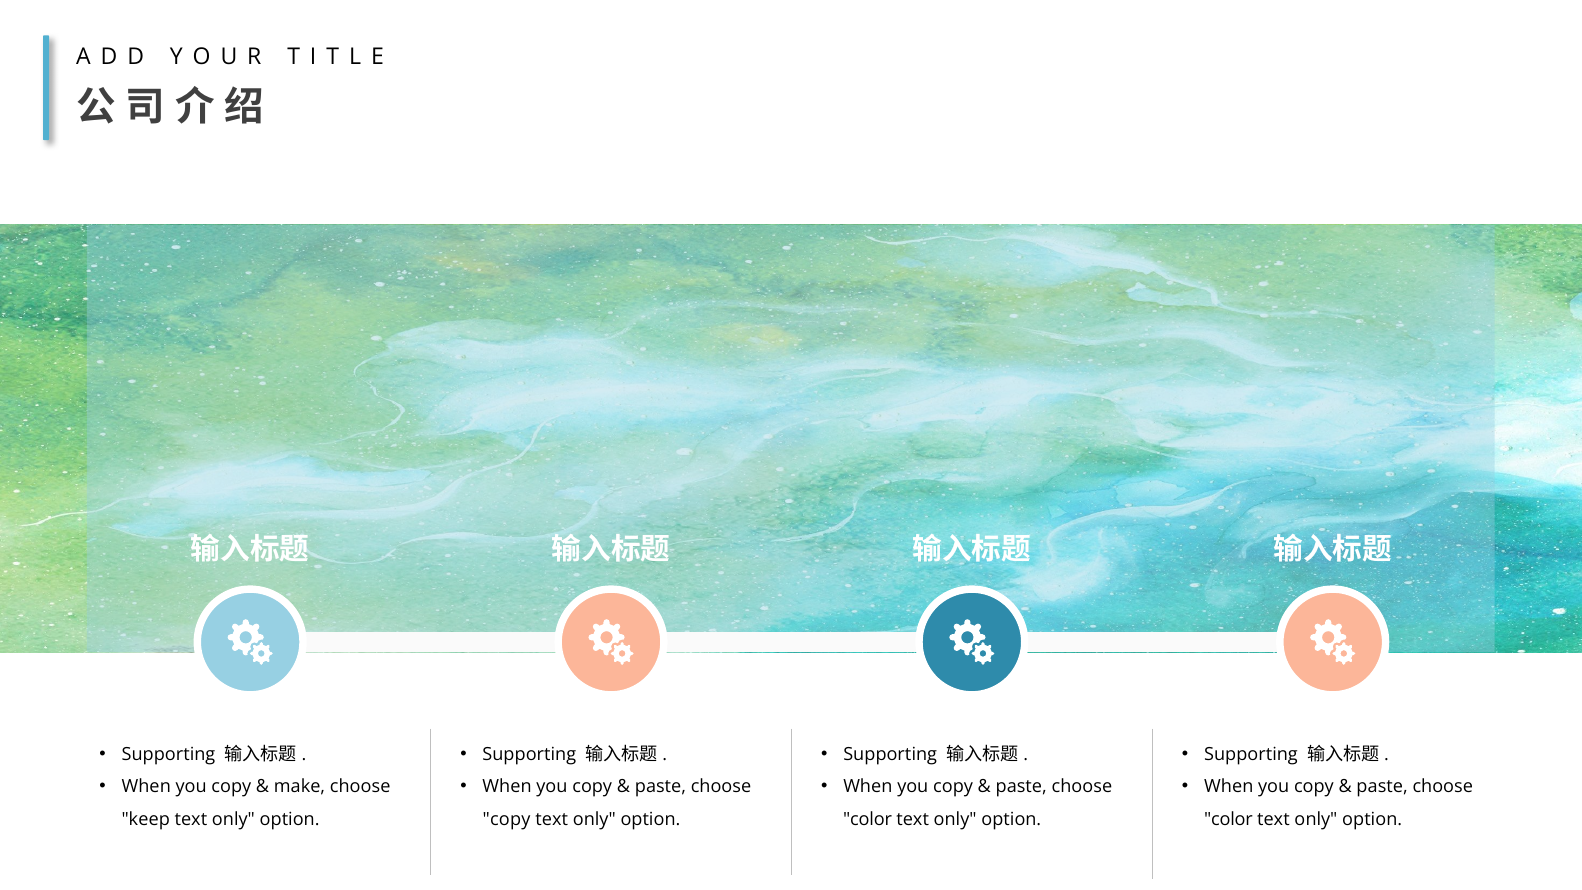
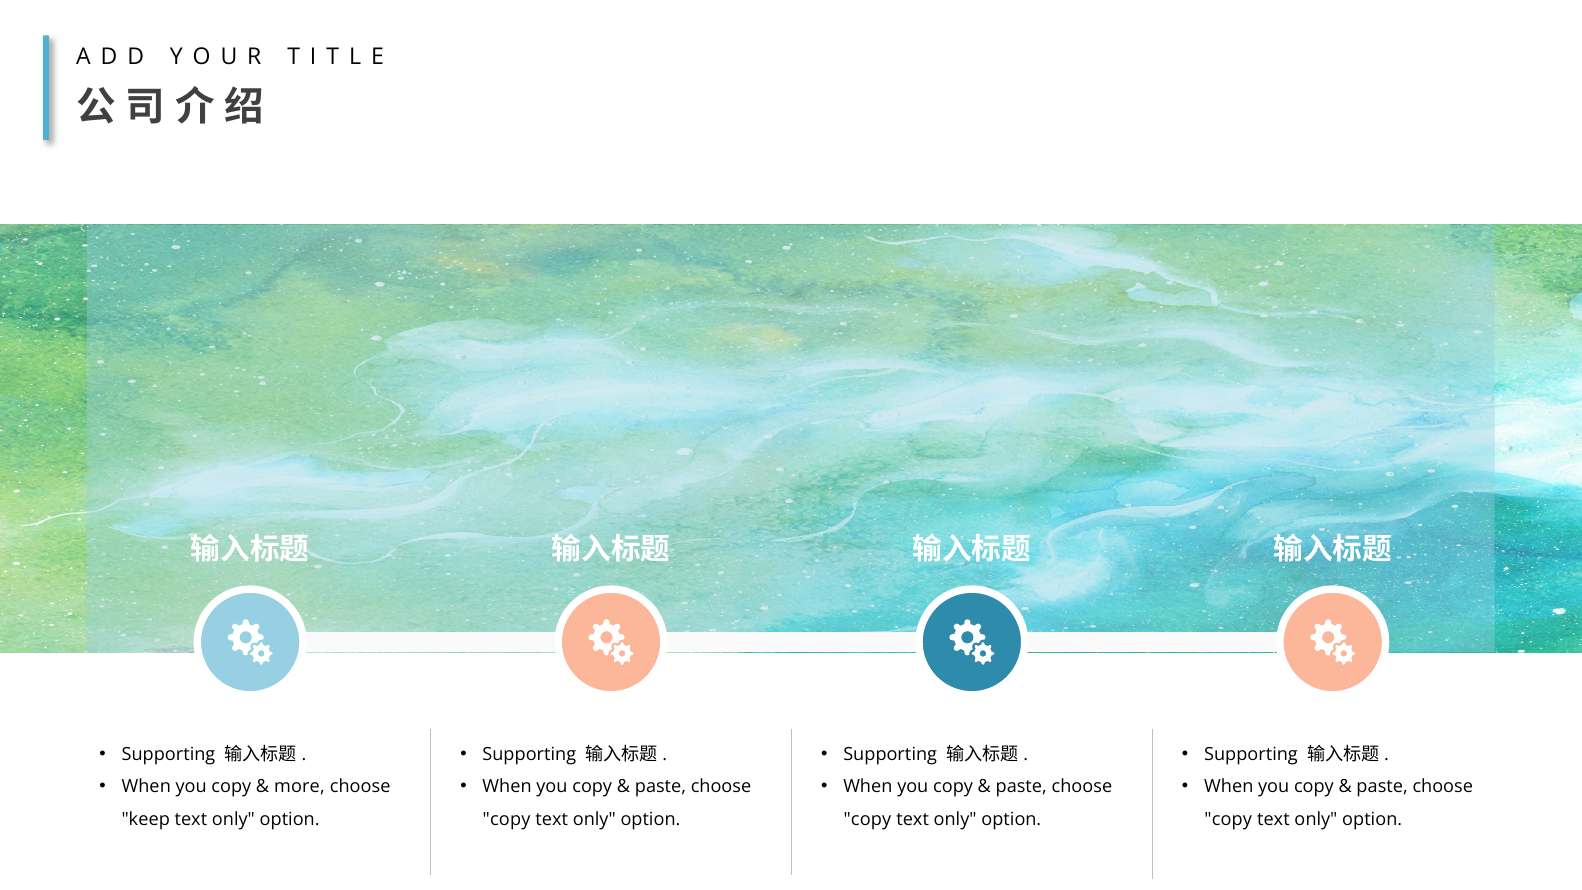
make: make -> more (299, 787)
color: color -> copy (867, 819)
color: color -> copy (1228, 819)
